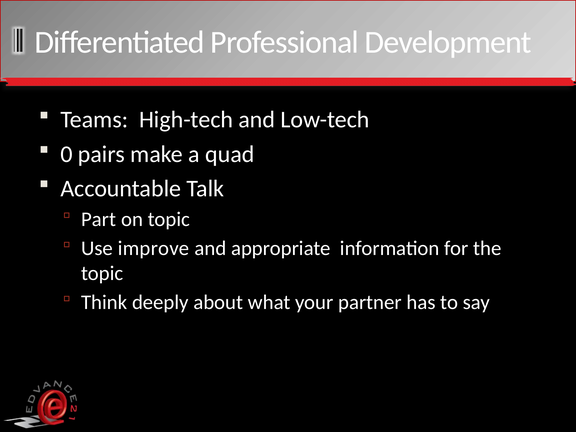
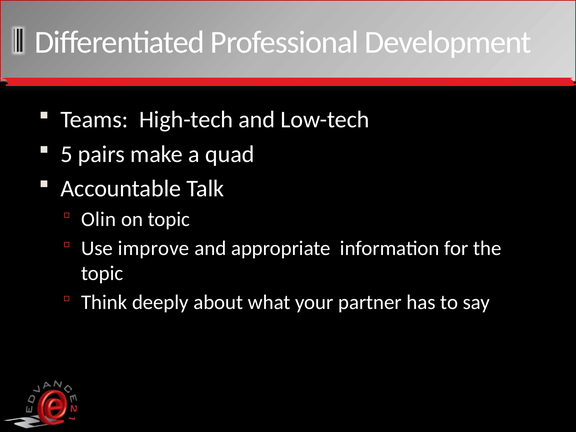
0: 0 -> 5 (66, 154)
Part: Part -> Olin (99, 219)
